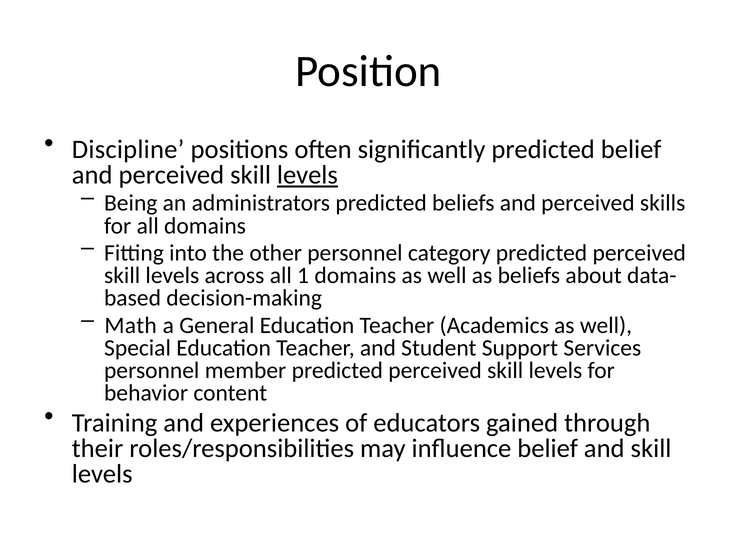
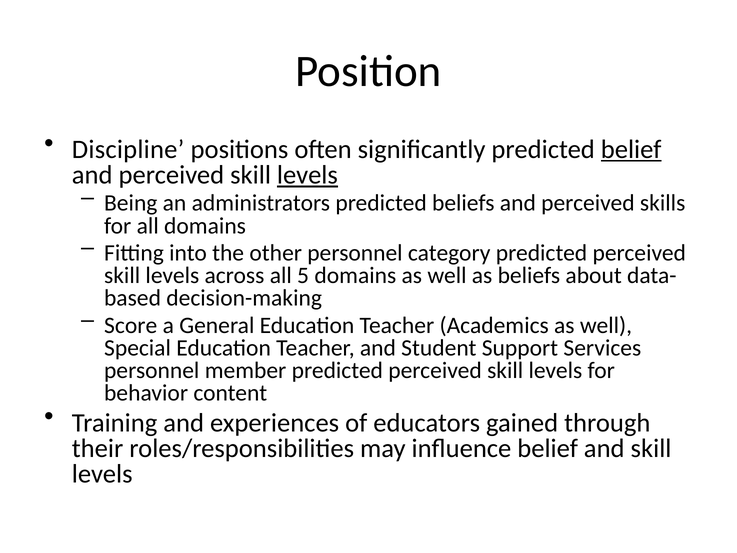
belief underline: none -> present (631, 149)
1: 1 -> 5 (303, 275)
Math: Math -> Score (131, 325)
